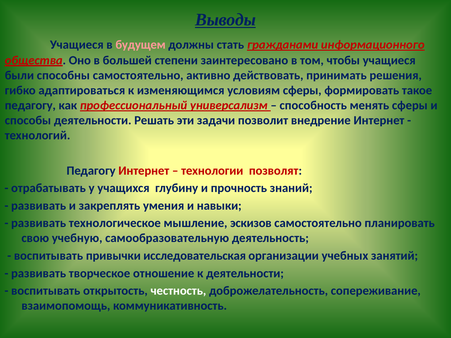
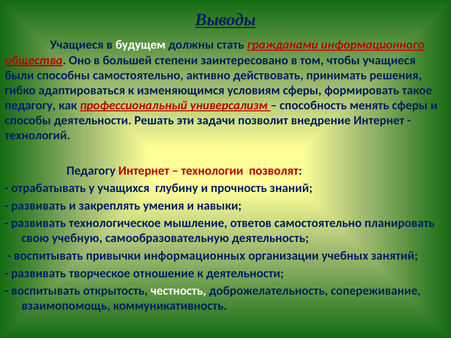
будущем colour: pink -> white (141, 45)
эскизов: эскизов -> ответов (251, 223)
исследовательская: исследовательская -> информационных (195, 256)
